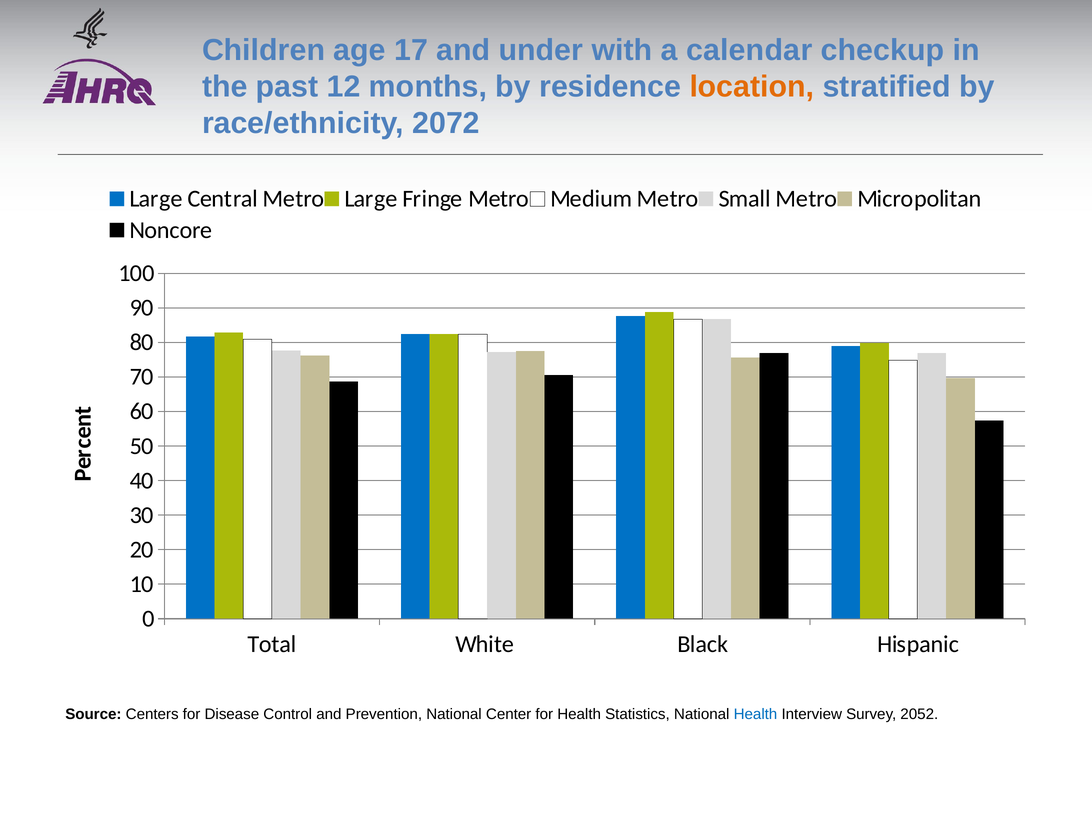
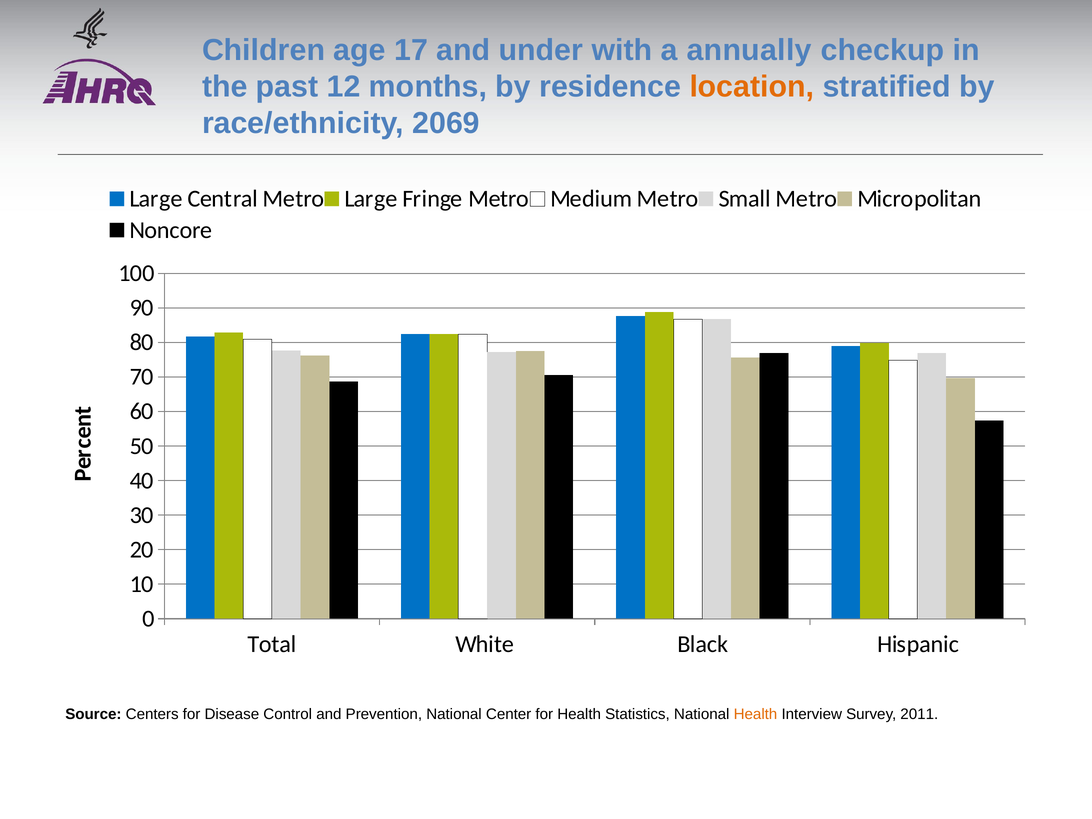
calendar: calendar -> annually (749, 50)
2072: 2072 -> 2069 (446, 123)
Health colour: blue -> orange (755, 714)
2052: 2052 -> 2011 (919, 714)
